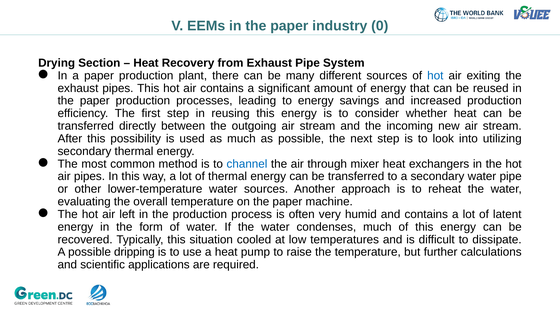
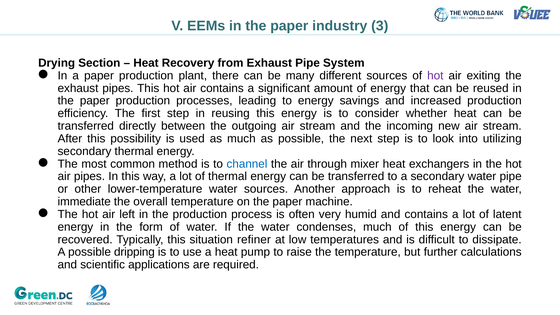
0: 0 -> 3 (380, 26)
hot colour: blue -> purple (435, 76)
evaluating: evaluating -> immediate (84, 202)
cooled: cooled -> refiner (254, 240)
